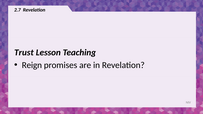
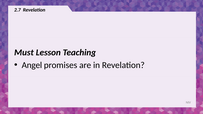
Trust: Trust -> Must (24, 53)
Reign: Reign -> Angel (32, 65)
